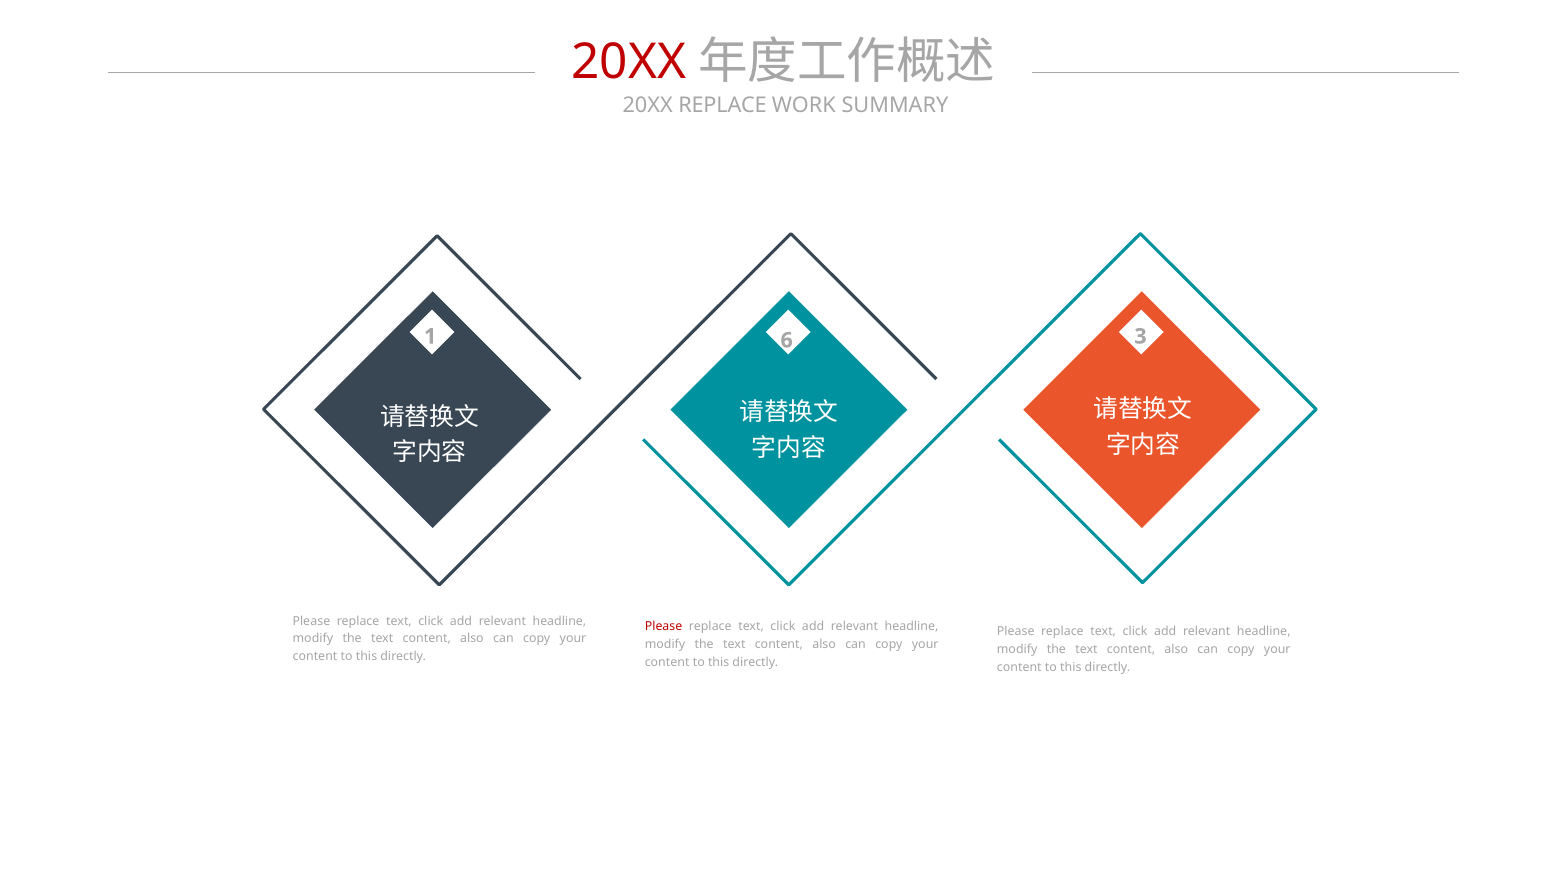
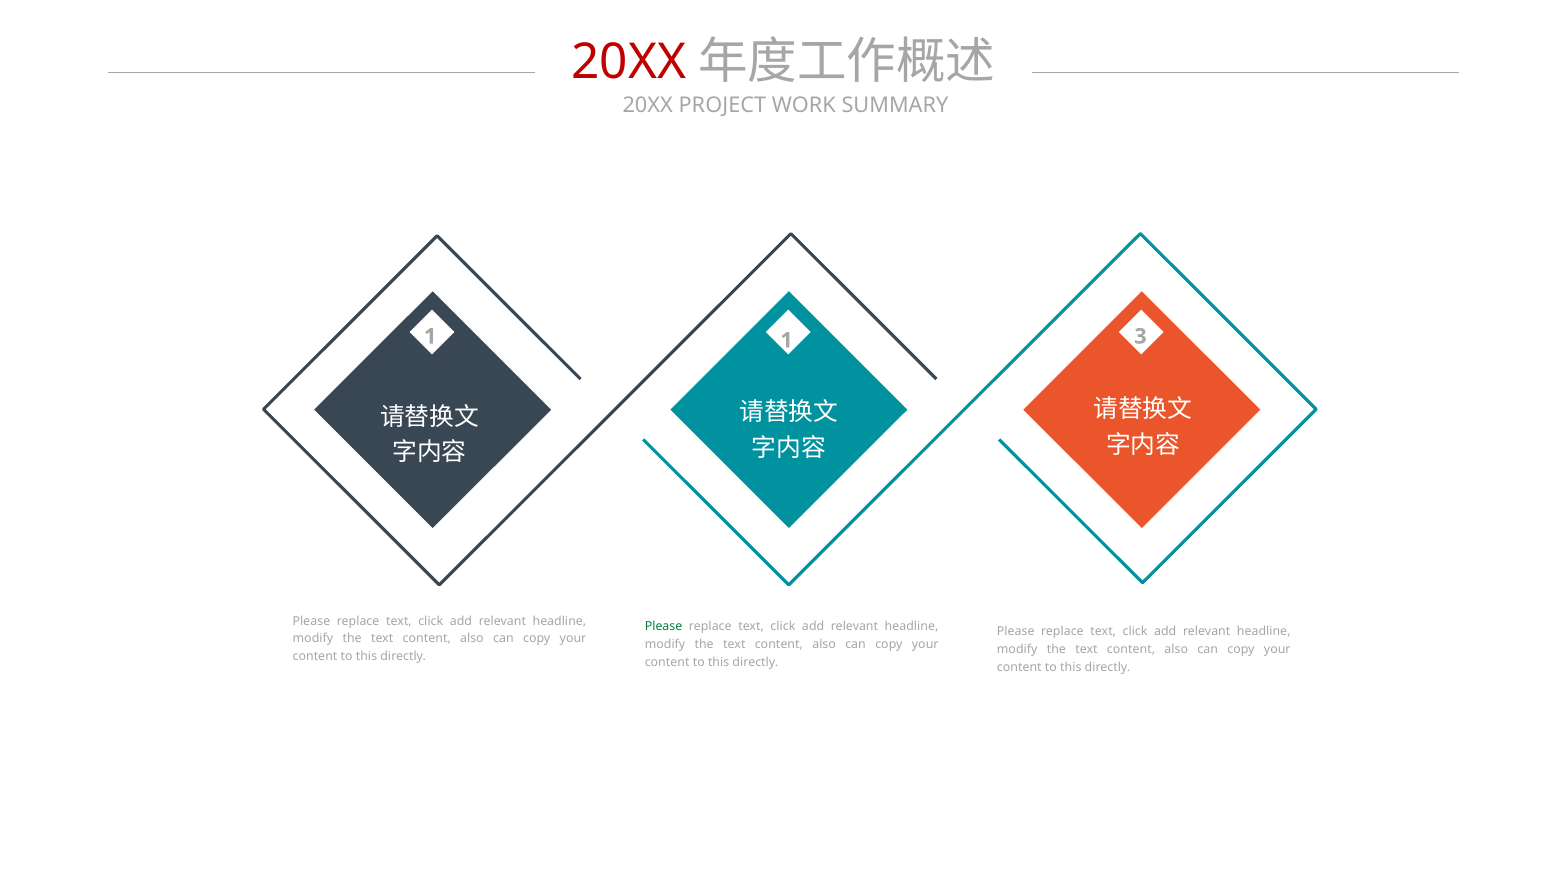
20XX REPLACE: REPLACE -> PROJECT (722, 105)
1 6: 6 -> 1 (787, 340)
Please colour: red -> green (664, 627)
